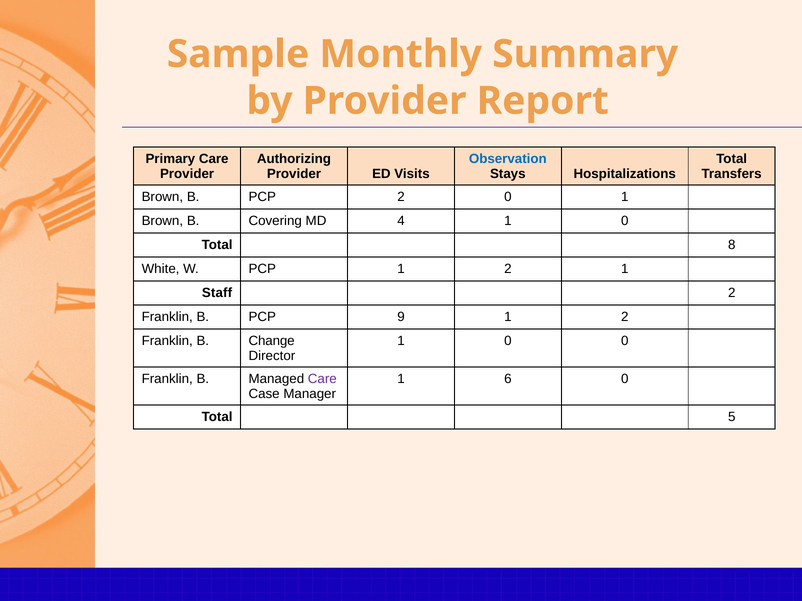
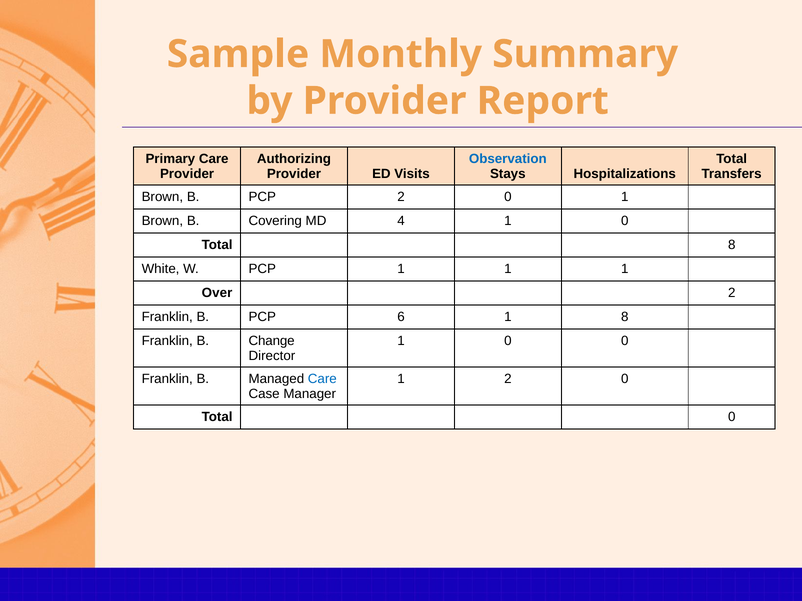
PCP 1 2: 2 -> 1 (508, 269)
Staff: Staff -> Over (217, 293)
9: 9 -> 6 (401, 317)
2: 2 -> 8 (625, 317)
Care colour: purple -> blue (322, 379)
1 6: 6 -> 2 (508, 379)
Total 5: 5 -> 0 (732, 417)
